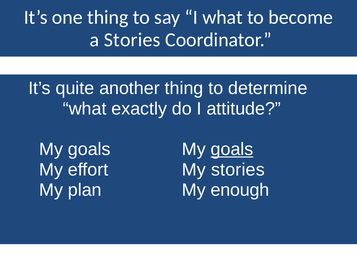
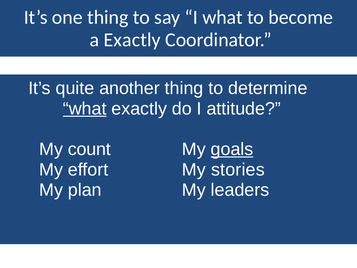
a Stories: Stories -> Exactly (132, 40)
what underline: none -> present (85, 109)
goals: goals -> count (89, 149)
enough: enough -> leaders (240, 190)
